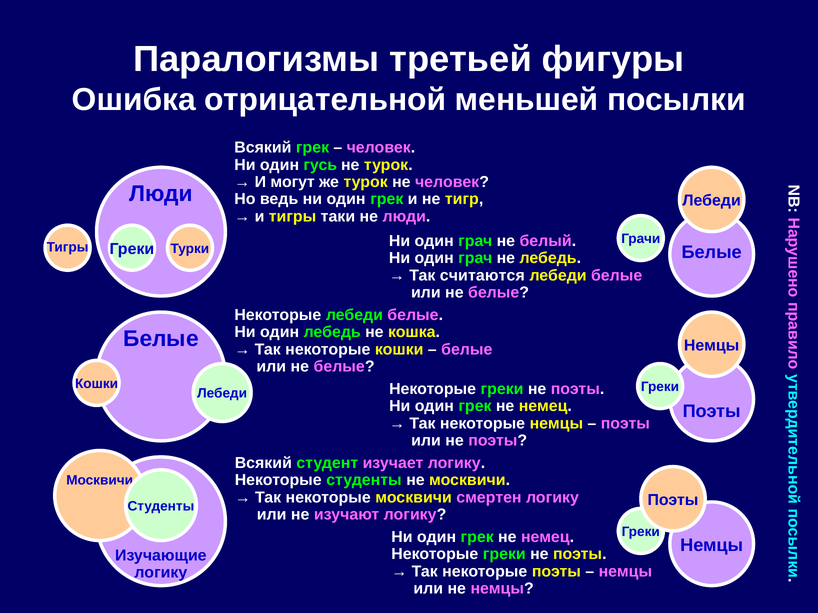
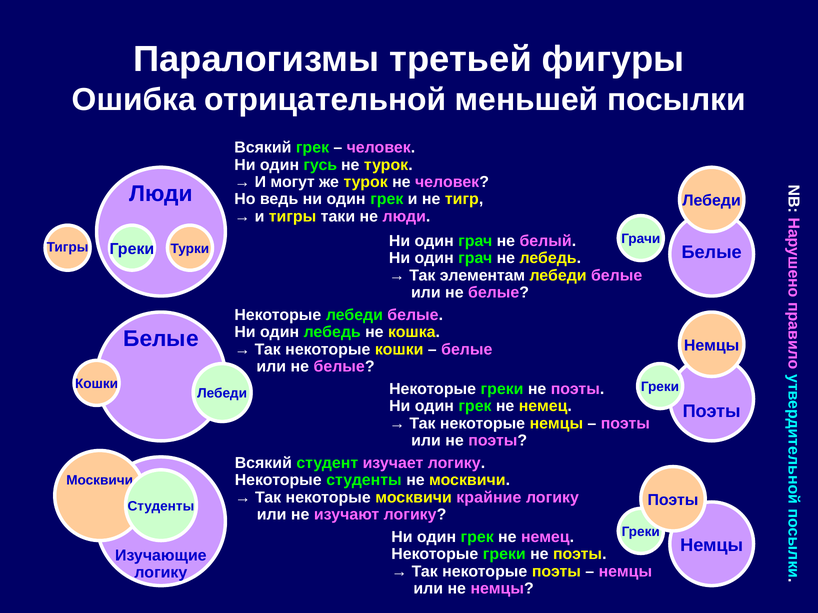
считаются: считаются -> элементам (482, 276)
смертен: смертен -> крайние (489, 498)
